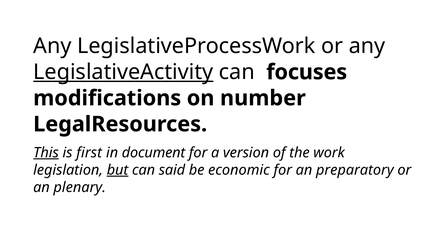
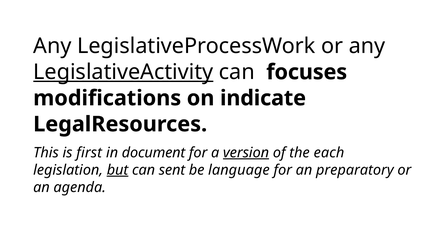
number: number -> indicate (263, 98)
This underline: present -> none (46, 152)
version underline: none -> present (246, 152)
work: work -> each (329, 152)
said: said -> sent (172, 170)
economic: economic -> language (239, 170)
plenary: plenary -> agenda (80, 187)
